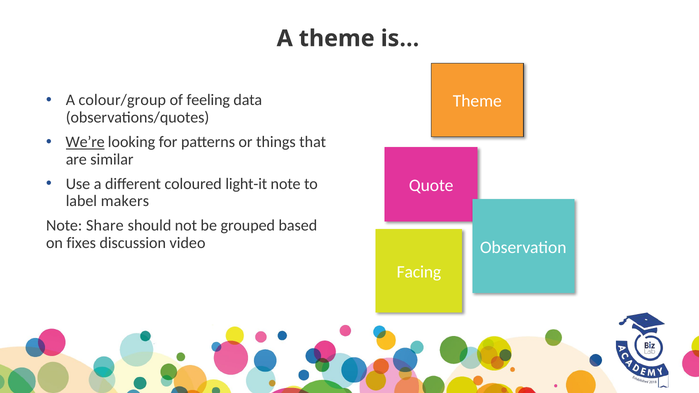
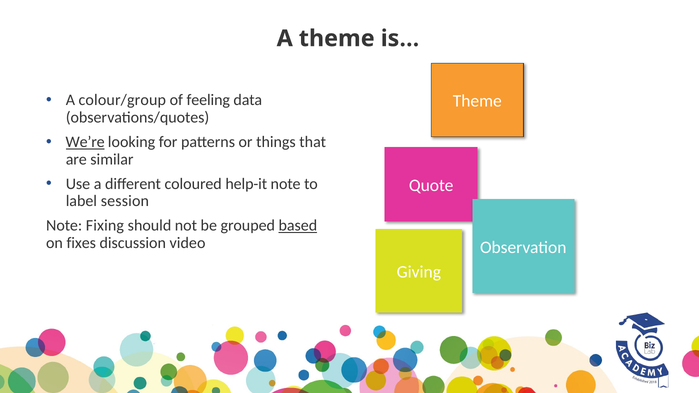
light-it: light-it -> help-it (246, 184)
makers: makers -> session (125, 201)
Share: Share -> Fixing (105, 226)
based underline: none -> present (298, 226)
Facing: Facing -> Giving (419, 272)
